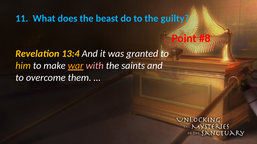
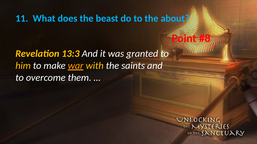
guilty: guilty -> about (175, 19)
13:4: 13:4 -> 13:3 (71, 54)
with colour: pink -> yellow (95, 66)
